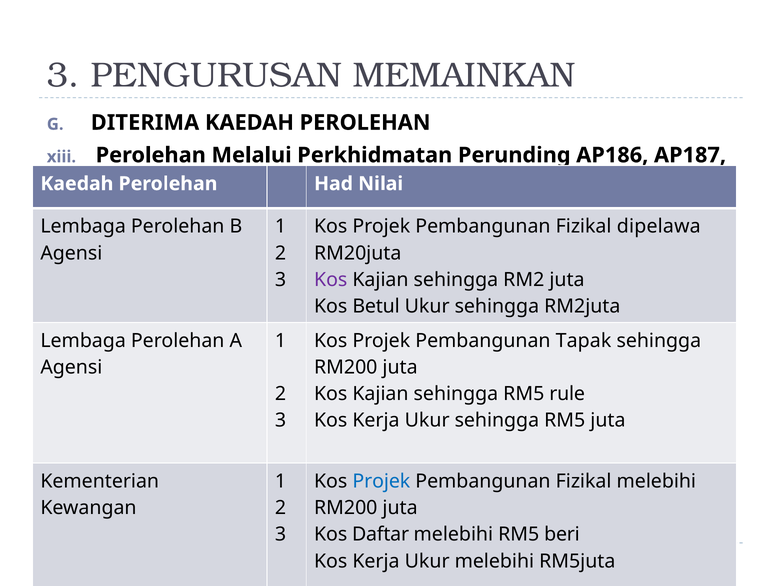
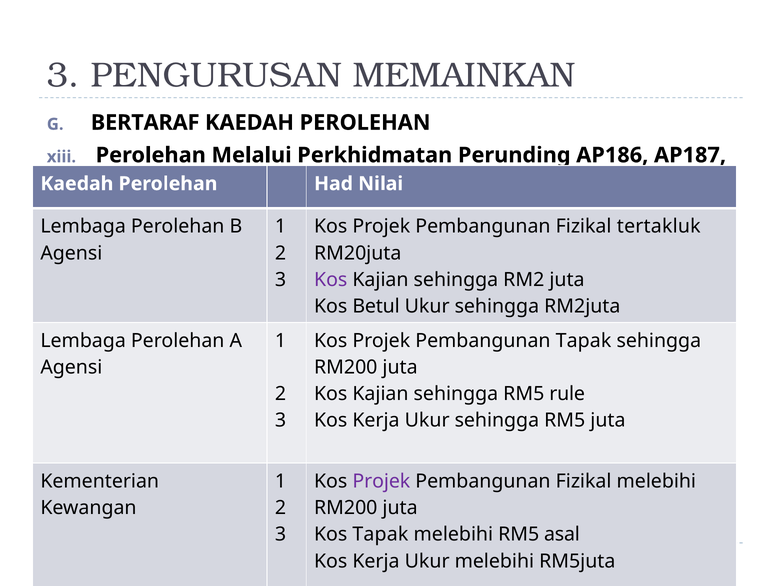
DITERIMA: DITERIMA -> BERTARAF (145, 123)
dipelawa: dipelawa -> tertakluk (659, 227)
Projek colour: blue -> purple (381, 482)
Kos Daftar: Daftar -> Tapak (380, 535)
beri: beri -> asal (562, 535)
